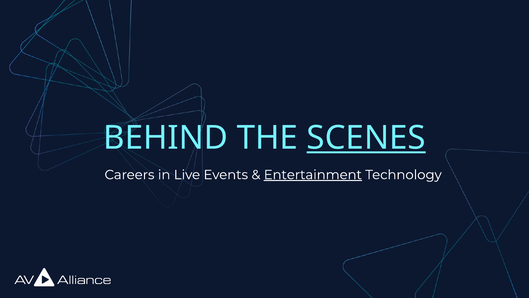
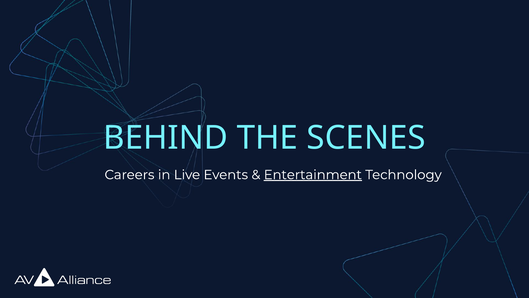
SCENES underline: present -> none (366, 138)
